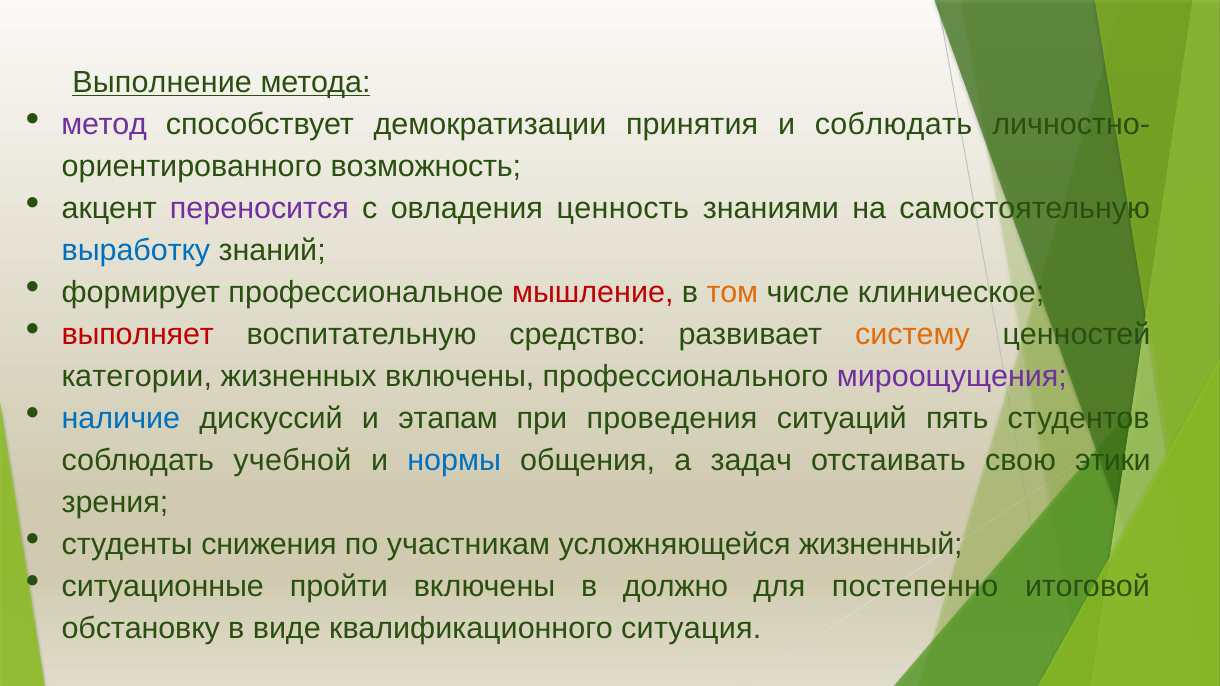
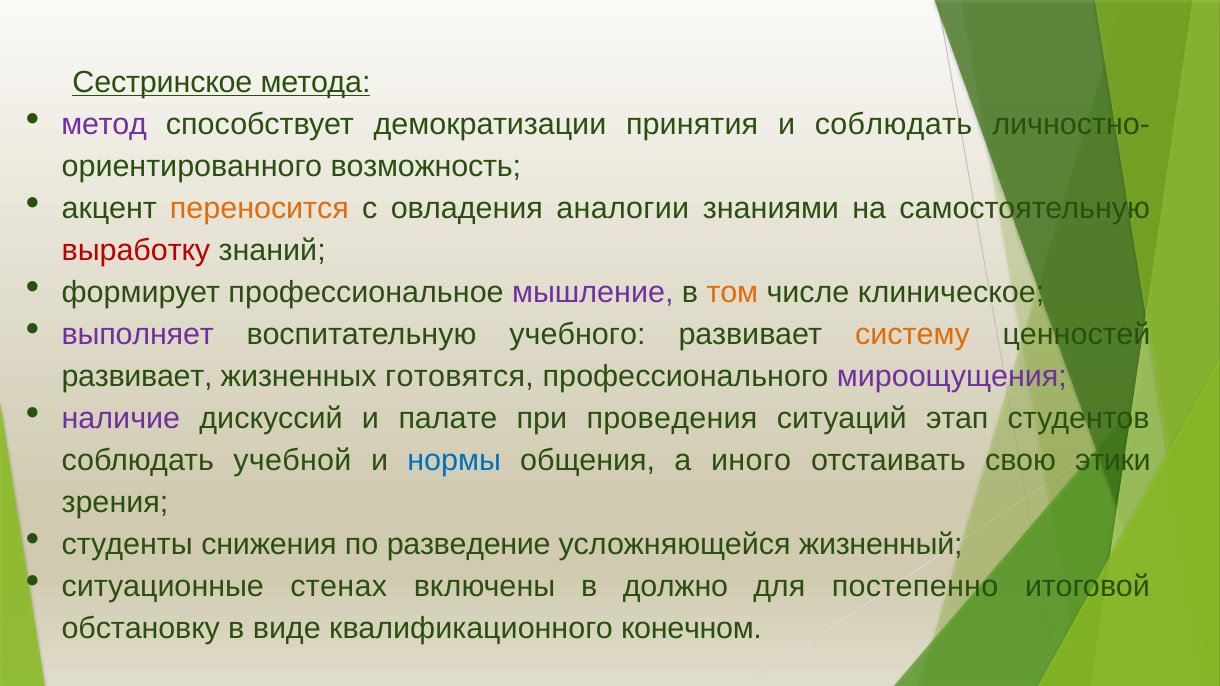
Выполнение: Выполнение -> Сестринское (162, 82)
переносится colour: purple -> orange (259, 208)
ценность: ценность -> аналогии (623, 208)
выработку colour: blue -> red (136, 250)
мышление colour: red -> purple (593, 292)
выполняет colour: red -> purple (138, 334)
средство: средство -> учебного (577, 334)
категории: категории -> развивает (137, 377)
жизненных включены: включены -> готовятся (460, 377)
наличие colour: blue -> purple (121, 419)
этапам: этапам -> палате (448, 419)
пять: пять -> этап (957, 419)
задач: задач -> иного (751, 461)
участникам: участникам -> разведение (469, 545)
пройти: пройти -> стенах (339, 587)
ситуация: ситуация -> конечном (692, 629)
